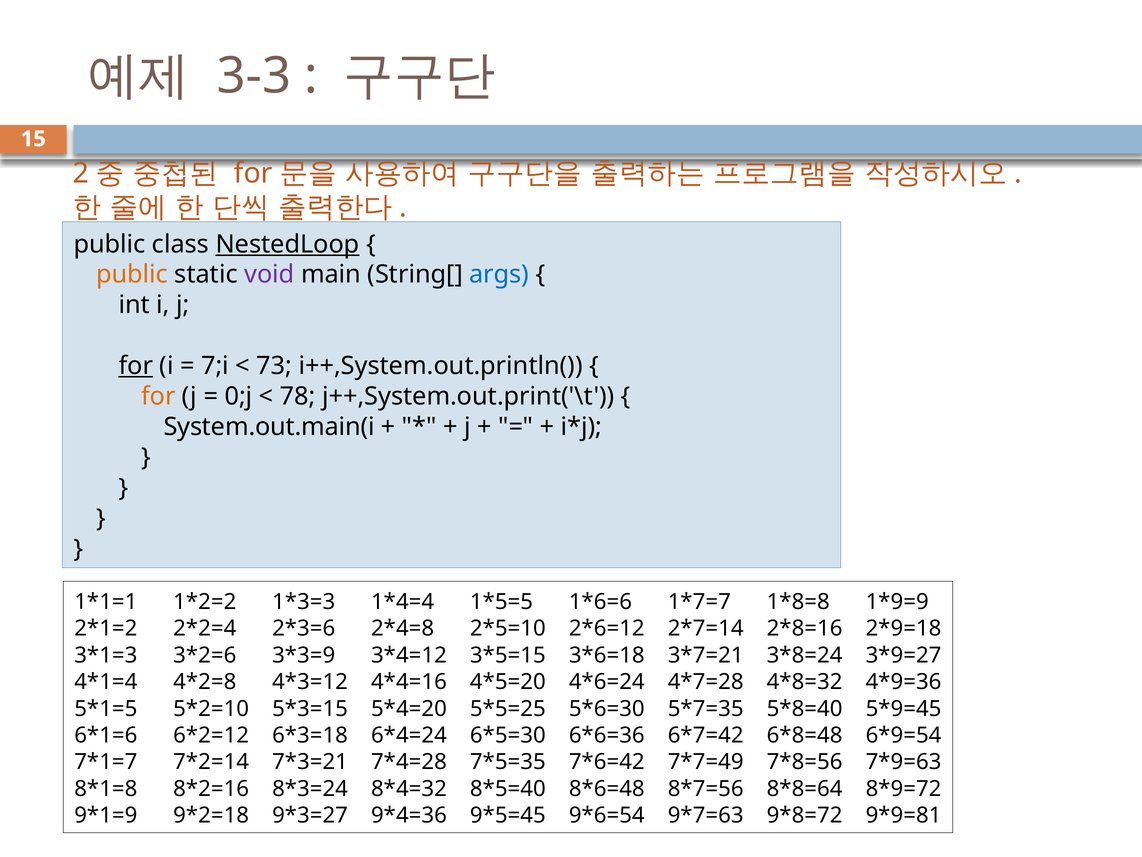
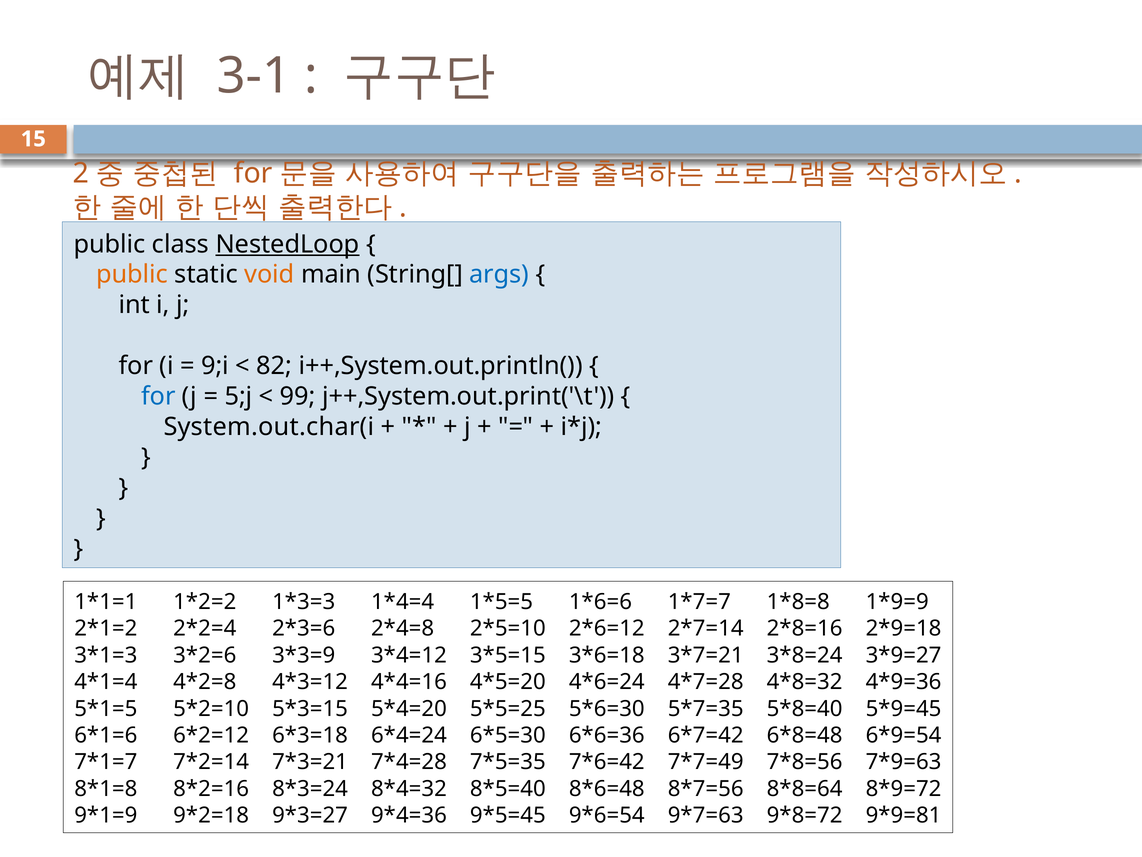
3-3: 3-3 -> 3-1 (254, 76)
void colour: purple -> orange (269, 274)
for underline: present -> none (136, 366)
7;i: 7;i -> 9;i (215, 366)
73: 73 -> 82 (274, 366)
for colour: orange -> blue (158, 396)
0;j: 0;j -> 5;j (239, 396)
78: 78 -> 99 (298, 396)
System.out.main(i: System.out.main(i -> System.out.char(i (269, 427)
